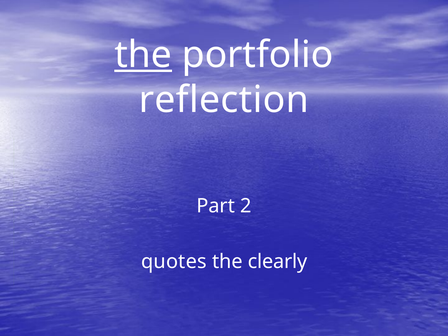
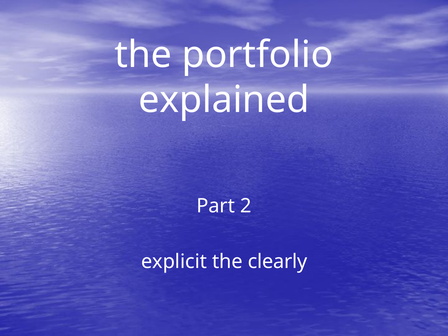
the underline: present -> none (143, 55)
reflection: reflection -> explained (224, 100)
quotes: quotes -> explicit (174, 262)
